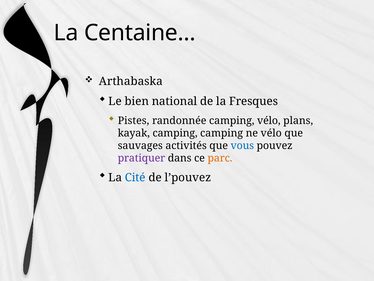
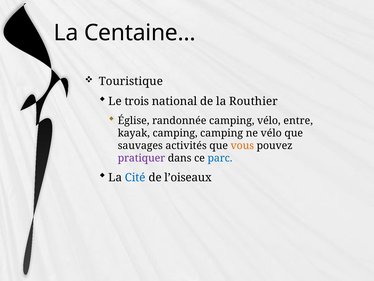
Arthabaska: Arthabaska -> Touristique (131, 81)
bien: bien -> trois (137, 101)
Fresques: Fresques -> Routhier (253, 101)
Pistes: Pistes -> Église (134, 120)
plans: plans -> entre (298, 120)
vous colour: blue -> orange (242, 145)
parc colour: orange -> blue (220, 158)
l’pouvez: l’pouvez -> l’oiseaux (188, 177)
